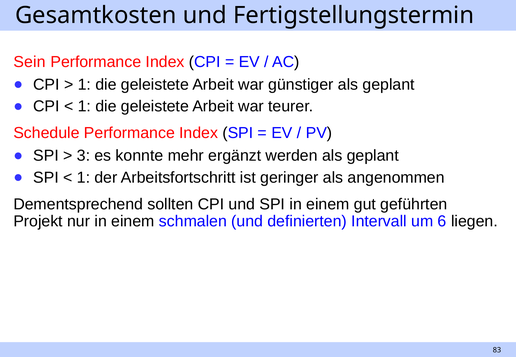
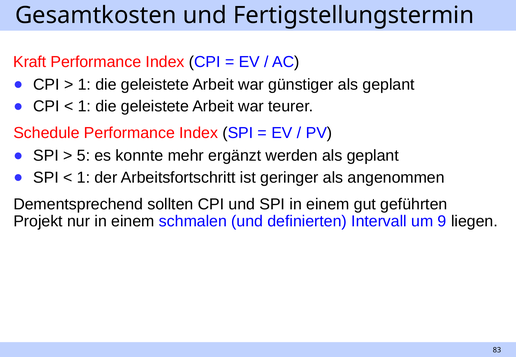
Sein: Sein -> Kraft (30, 62)
3: 3 -> 5 (83, 156)
6: 6 -> 9 (442, 222)
